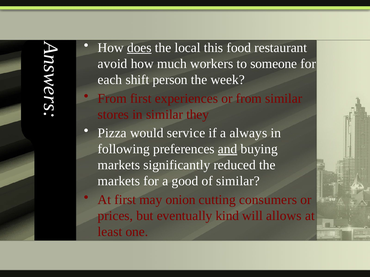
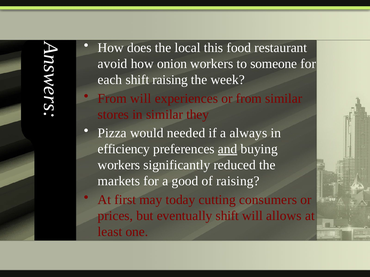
does underline: present -> none (139, 48)
much: much -> onion (172, 64)
shift person: person -> raising (170, 80)
From first: first -> will (141, 99)
service: service -> needed (186, 133)
following: following -> efficiency (124, 149)
markets: markets -> workers (119, 165)
of similar: similar -> raising (238, 181)
onion: onion -> today (180, 200)
eventually kind: kind -> shift (227, 216)
